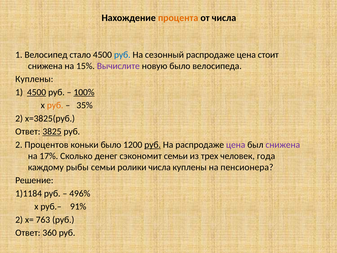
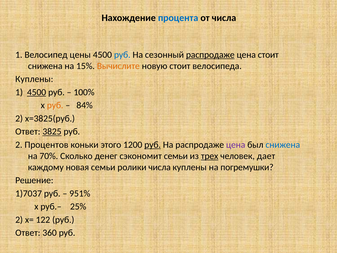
процента colour: orange -> blue (178, 18)
стало: стало -> цены (80, 55)
распродаже underline: none -> present (210, 55)
Вычислите colour: purple -> orange (118, 66)
новую было: было -> стоит (180, 66)
100% underline: present -> none (84, 92)
35%: 35% -> 84% (85, 105)
коньки было: было -> этого (111, 145)
снижена colour: purple -> blue (283, 145)
17%: 17% -> 70% (49, 156)
трех underline: none -> present (210, 156)
года: года -> дает (266, 156)
рыбы: рыбы -> новая (77, 167)
пенсионера: пенсионера -> погремушки (247, 167)
1)1184: 1)1184 -> 1)7037 (29, 193)
496%: 496% -> 951% (80, 193)
91%: 91% -> 25% (78, 206)
763: 763 -> 122 (43, 220)
